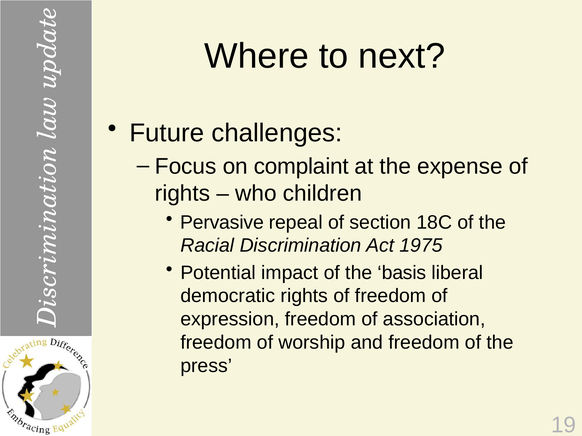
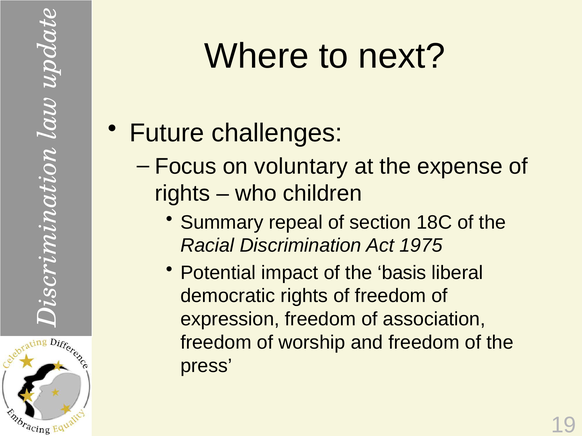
complaint: complaint -> voluntary (301, 166)
Pervasive: Pervasive -> Summary (222, 223)
